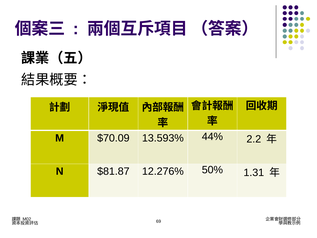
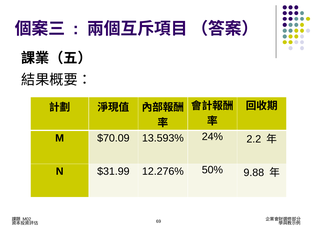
44%: 44% -> 24% (212, 136)
$81.87: $81.87 -> $31.99 (113, 171)
1.31: 1.31 -> 9.88 (254, 172)
